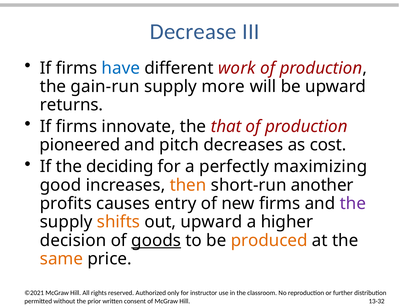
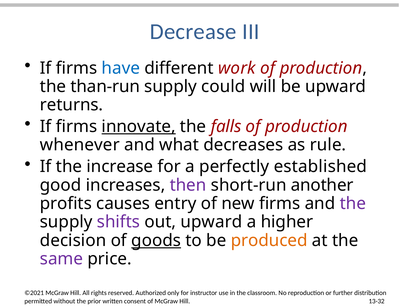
gain-run: gain-run -> than-run (105, 86)
more: more -> could (223, 86)
innovate underline: none -> present (139, 126)
that: that -> falls (226, 126)
pioneered: pioneered -> whenever (80, 145)
pitch: pitch -> what (179, 145)
cost: cost -> rule (328, 145)
deciding: deciding -> increase (120, 167)
maximizing: maximizing -> established (320, 167)
then colour: orange -> purple (188, 185)
shifts colour: orange -> purple (119, 222)
same colour: orange -> purple (61, 259)
